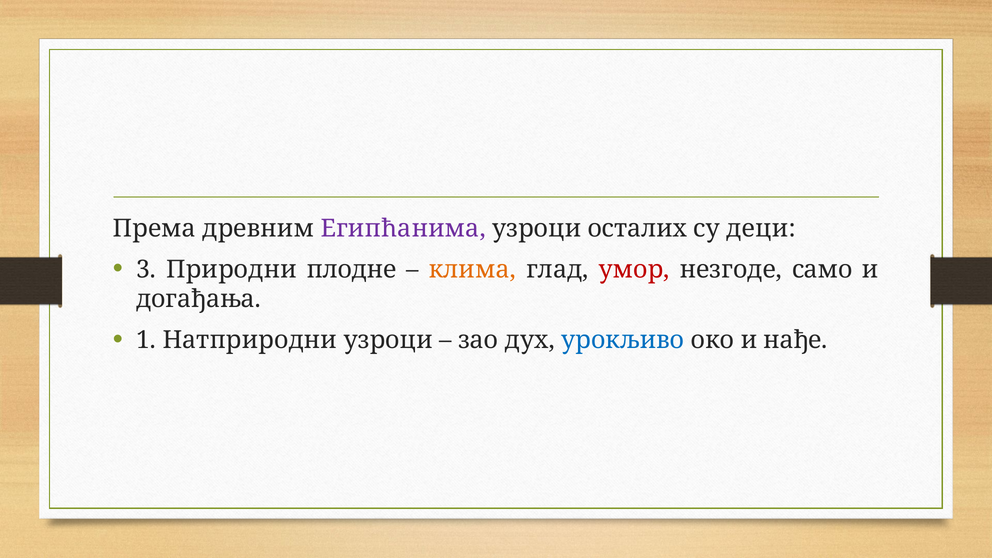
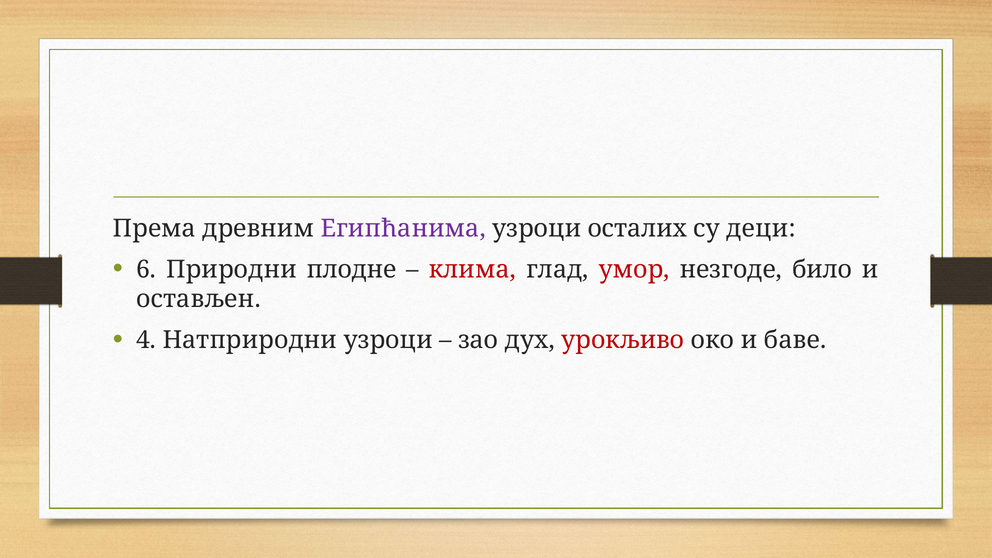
3: 3 -> 6 (146, 269)
клима colour: orange -> red (472, 269)
само: само -> било (822, 269)
догађања: догађања -> остављен (198, 299)
1: 1 -> 4 (146, 340)
урокљиво colour: blue -> red (623, 340)
нађе: нађе -> баве (795, 340)
